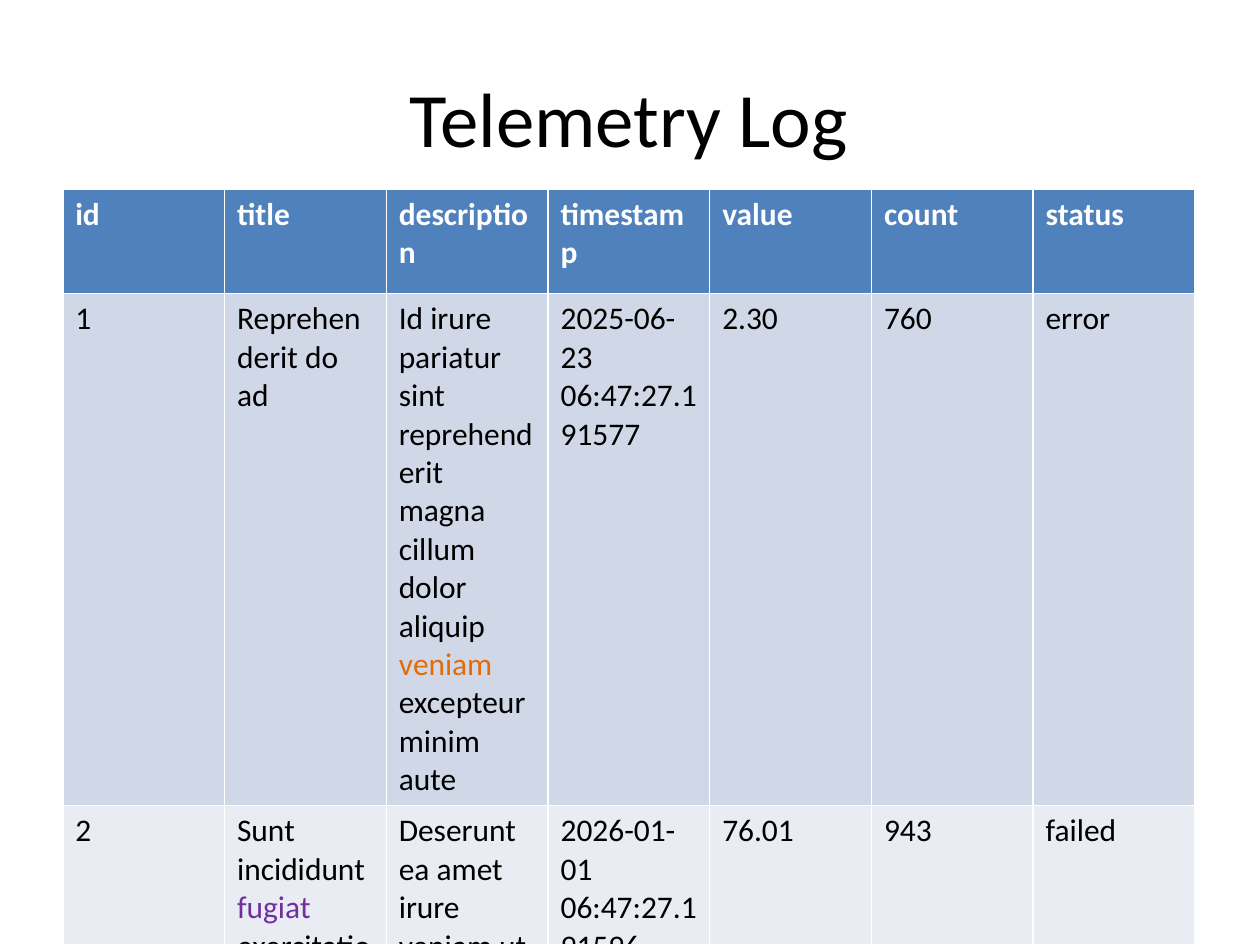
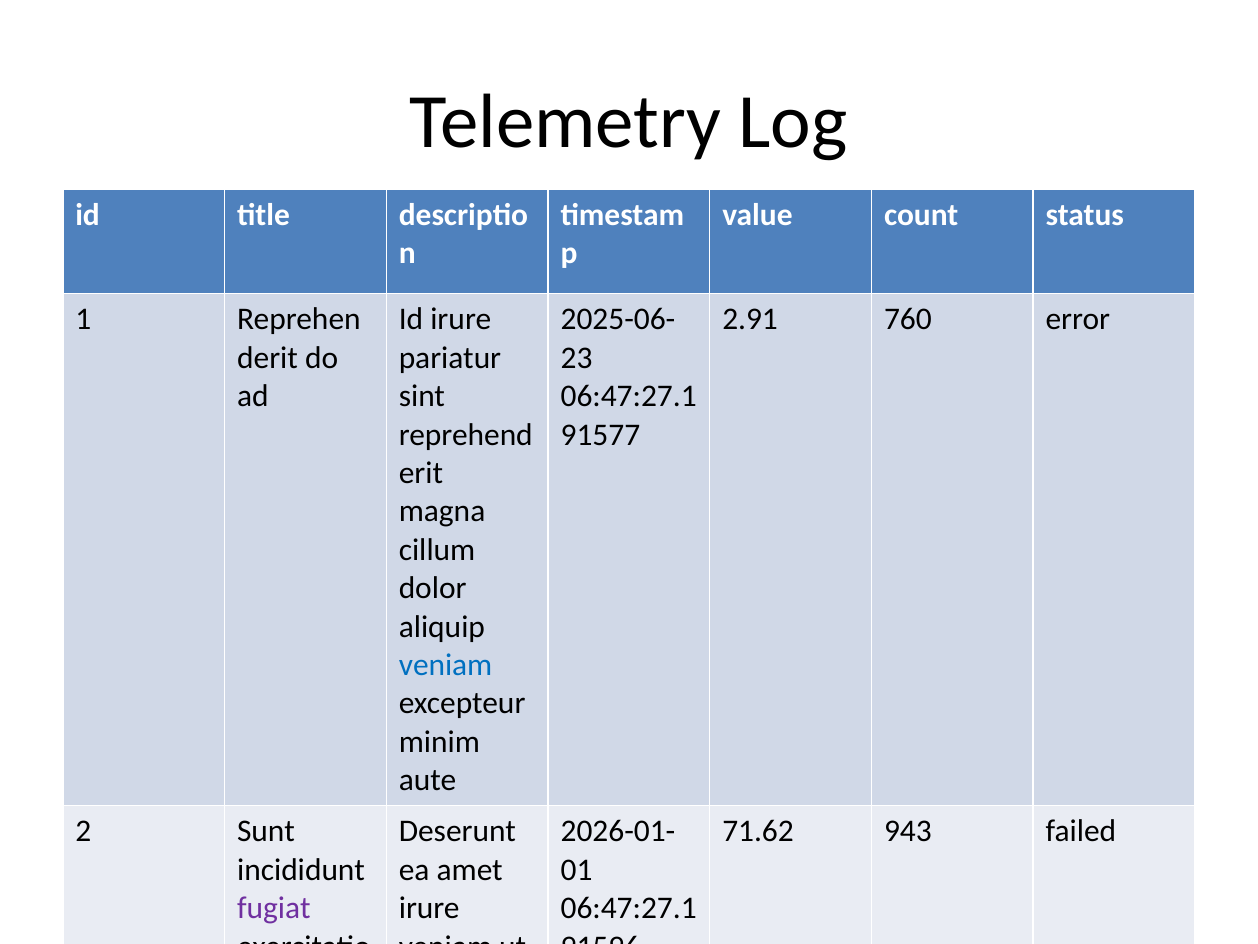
2.30: 2.30 -> 2.91 (750, 319)
veniam colour: orange -> blue (446, 665)
76.01: 76.01 -> 71.62 (758, 831)
